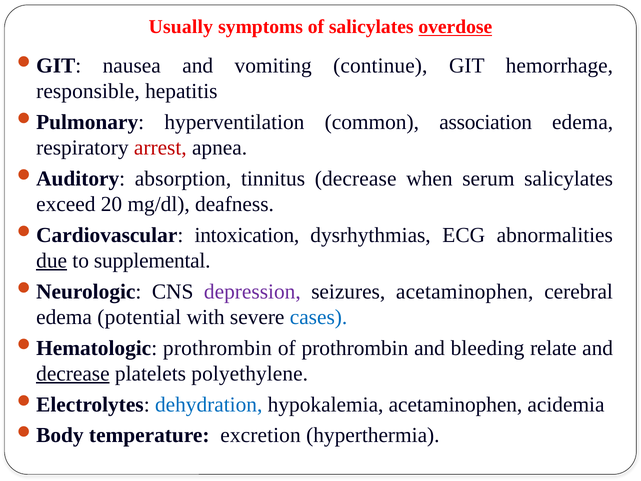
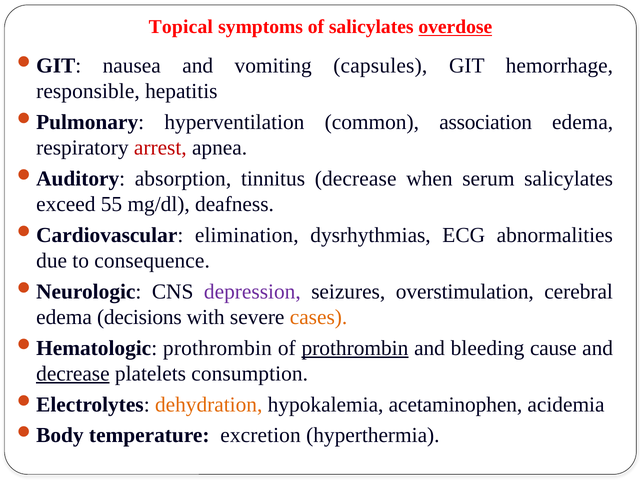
Usually: Usually -> Topical (181, 27)
continue: continue -> capsules (380, 66)
20: 20 -> 55 (111, 204)
intoxication: intoxication -> elimination (247, 235)
due underline: present -> none (52, 261)
supplemental: supplemental -> consequence (152, 261)
seizures acetaminophen: acetaminophen -> overstimulation (465, 291)
potential: potential -> decisions (139, 317)
cases colour: blue -> orange (319, 317)
prothrombin underline: none -> present (355, 348)
relate: relate -> cause (553, 348)
polyethylene: polyethylene -> consumption (250, 373)
dehydration colour: blue -> orange (209, 404)
